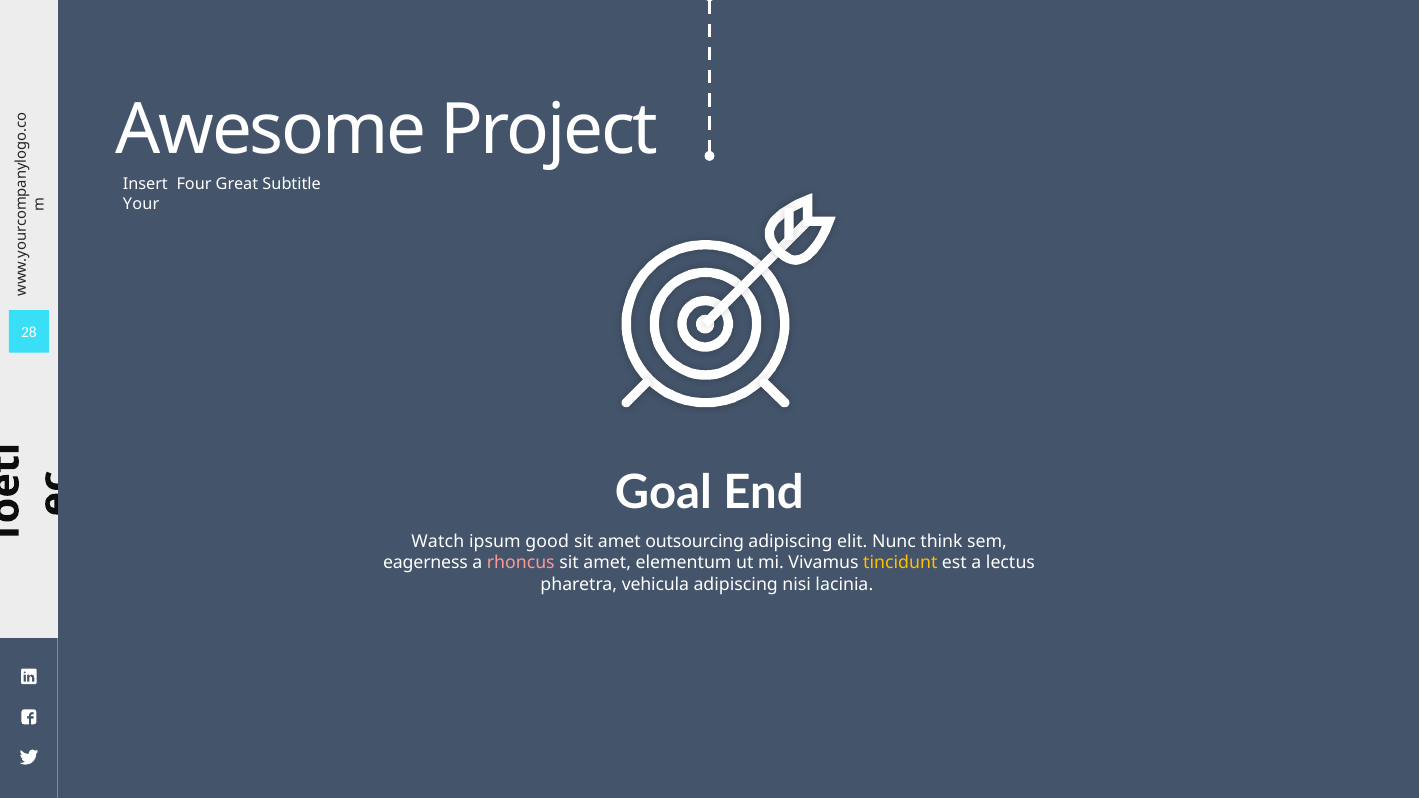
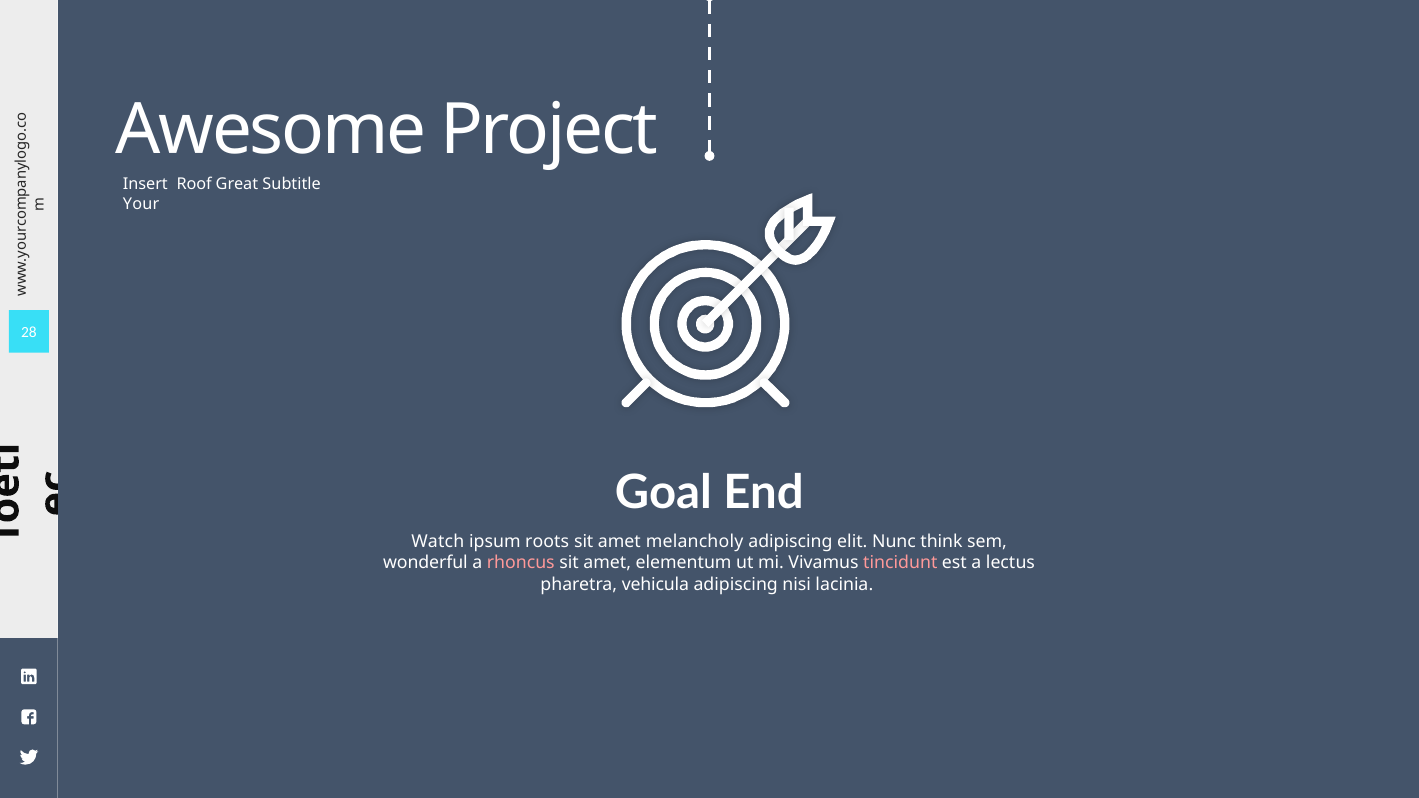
Four: Four -> Roof (194, 184)
good: good -> roots (547, 542)
outsourcing: outsourcing -> melancholy (695, 542)
eagerness: eagerness -> wonderful (425, 563)
tincidunt colour: yellow -> pink (900, 563)
